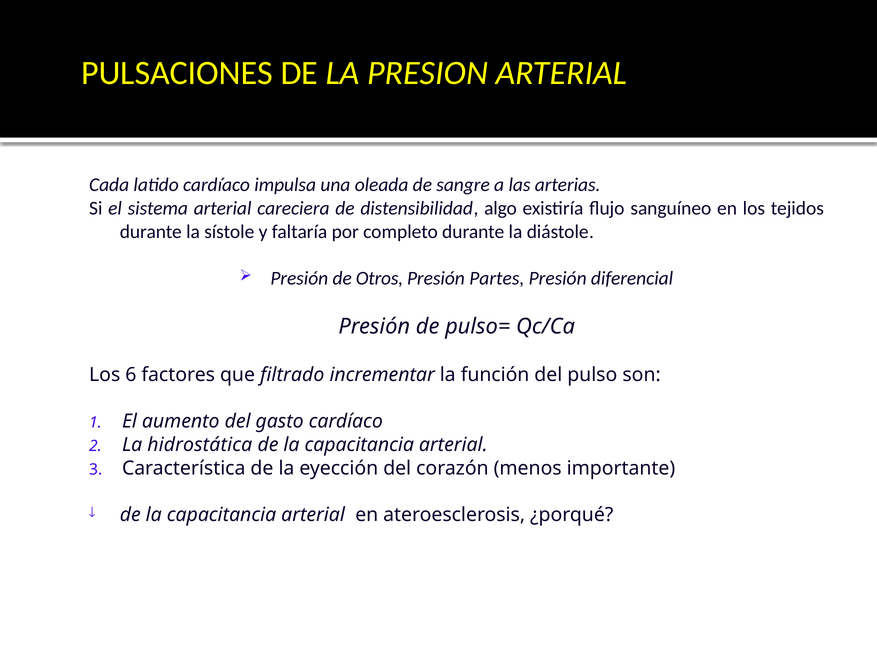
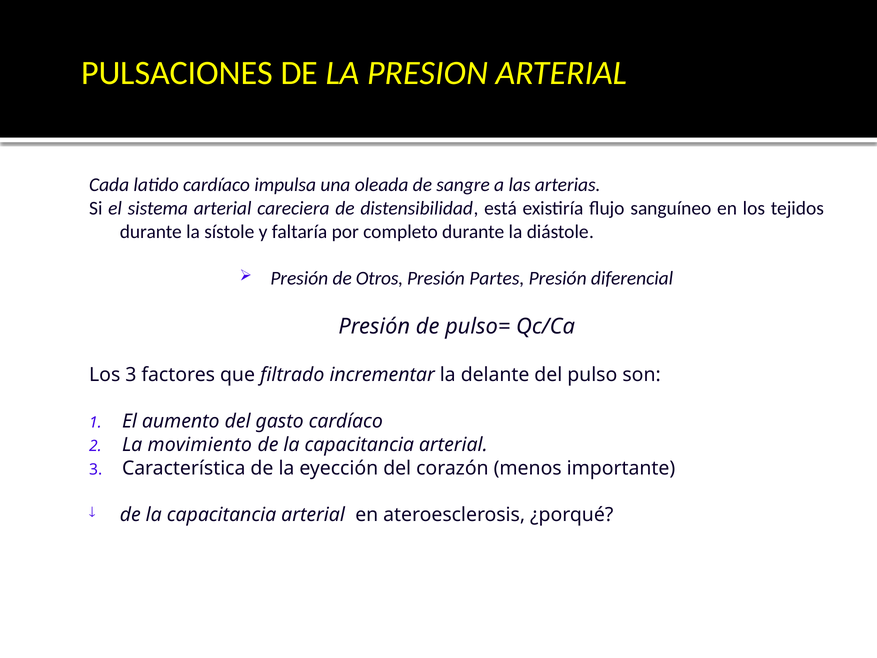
algo: algo -> está (501, 208)
Los 6: 6 -> 3 (131, 375)
función: función -> delante (495, 375)
hidrostática: hidrostática -> movimiento (200, 445)
